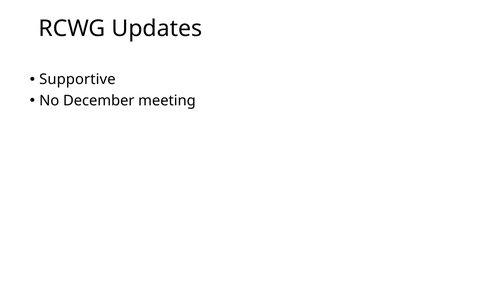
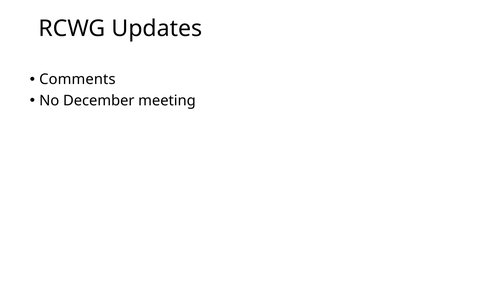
Supportive: Supportive -> Comments (77, 80)
